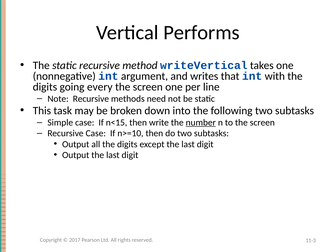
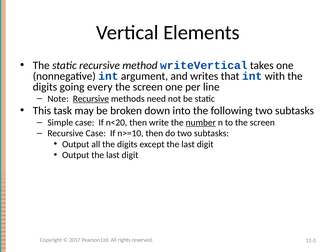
Performs: Performs -> Elements (202, 33)
Recursive underline: none -> present (91, 99)
n<15: n<15 -> n<20 (117, 123)
